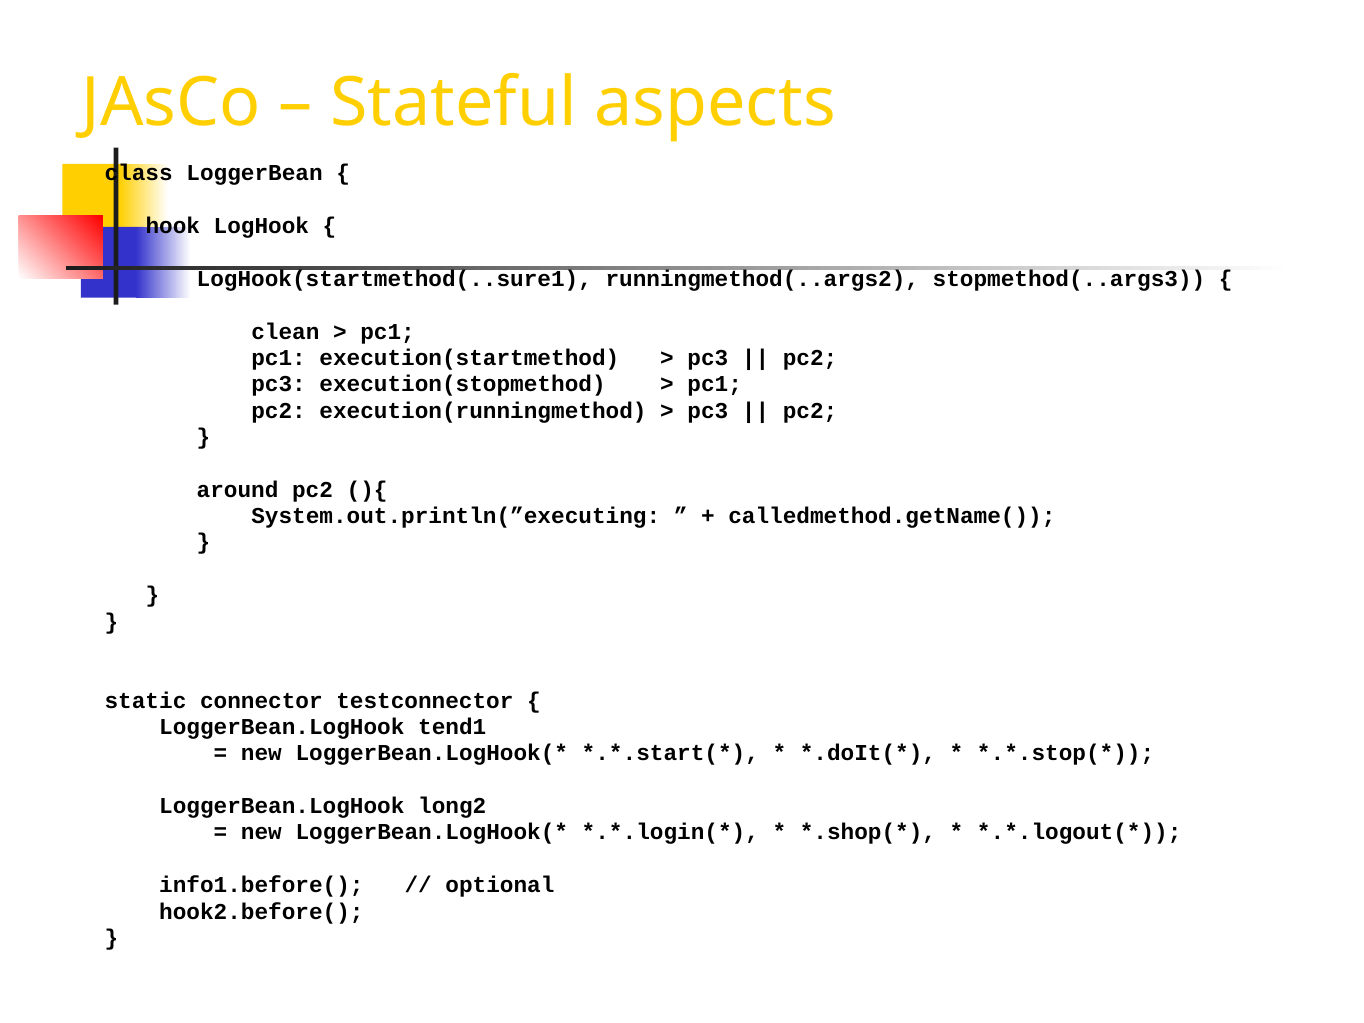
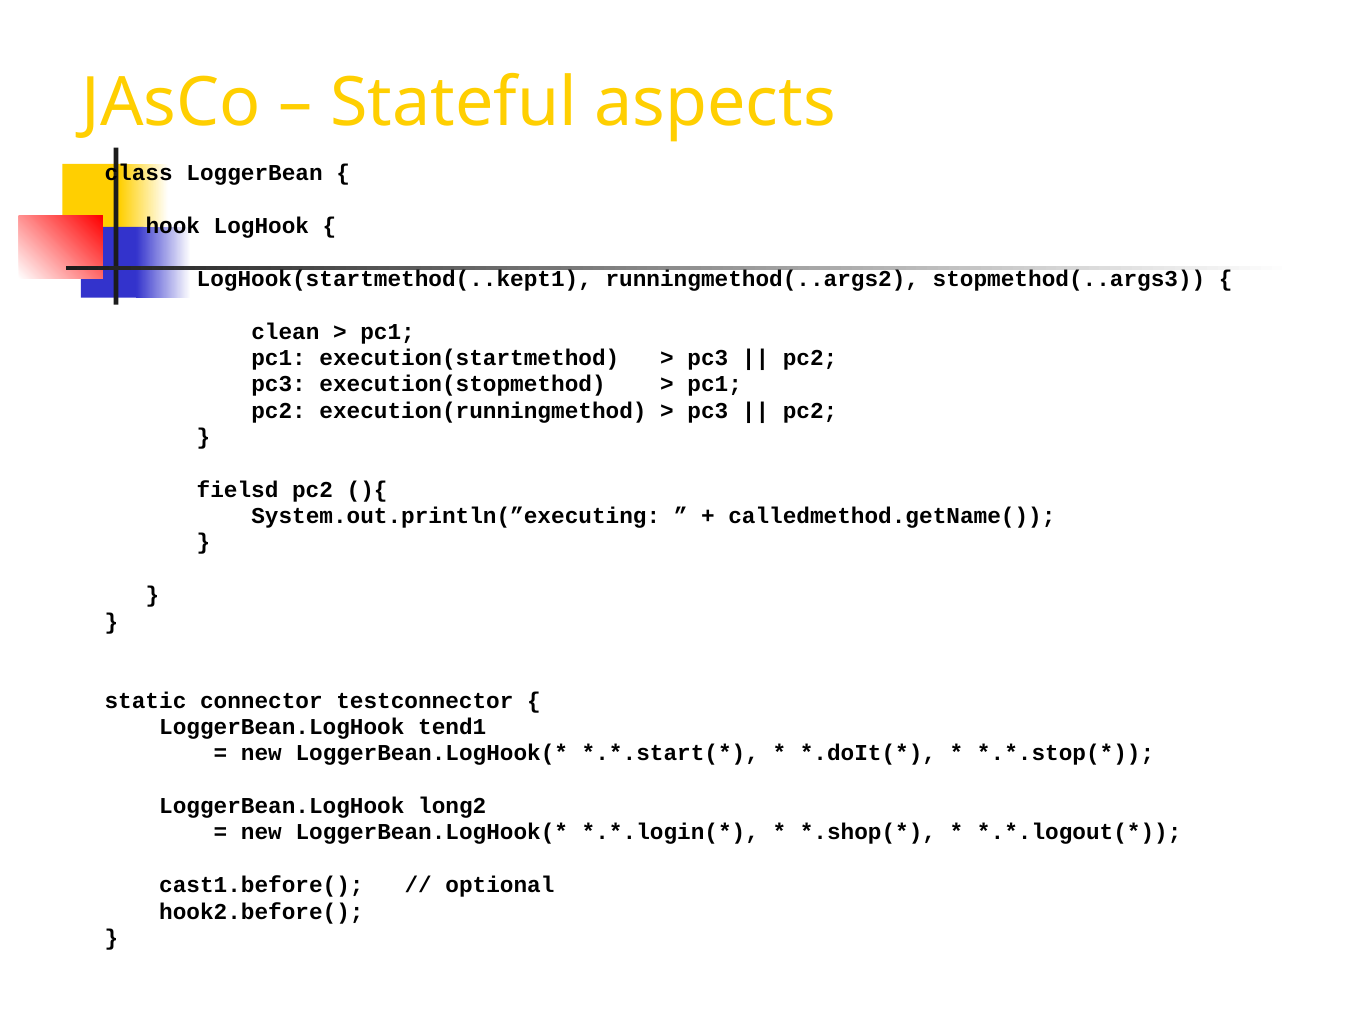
LogHook(startmethod(..sure1: LogHook(startmethod(..sure1 -> LogHook(startmethod(..kept1 (394, 279)
around: around -> fielsd (238, 490)
info1.before(: info1.before( -> cast1.before( (261, 885)
